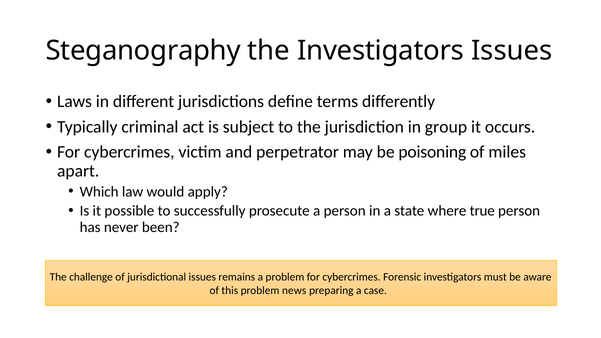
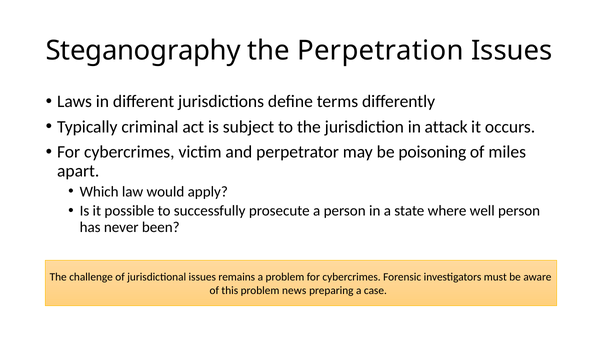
the Investigators: Investigators -> Perpetration (380, 50)
group: group -> attack (446, 127)
true: true -> well (482, 211)
